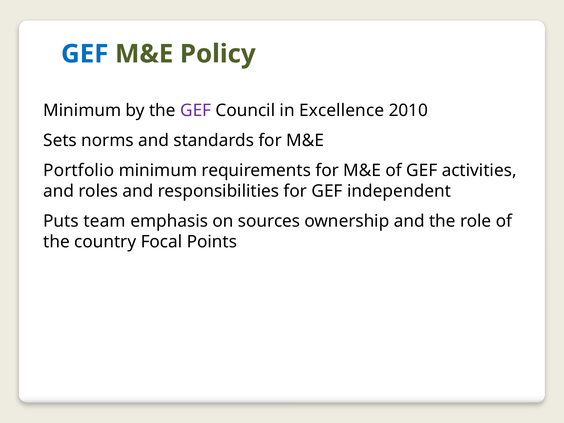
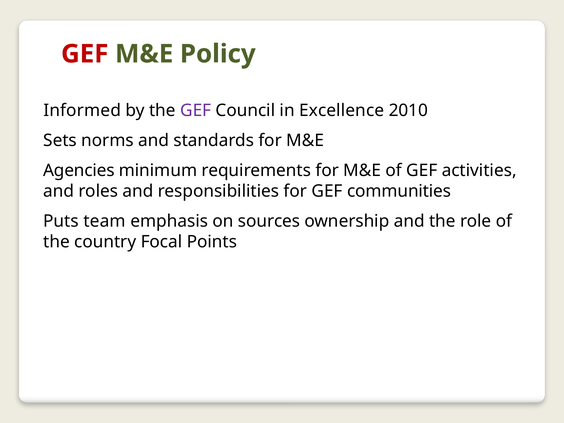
GEF colour: blue -> red (85, 54)
Minimum: Minimum -> Informed (82, 110)
Portfolio: Portfolio -> Agencies (79, 171)
independent: independent -> communities (399, 191)
